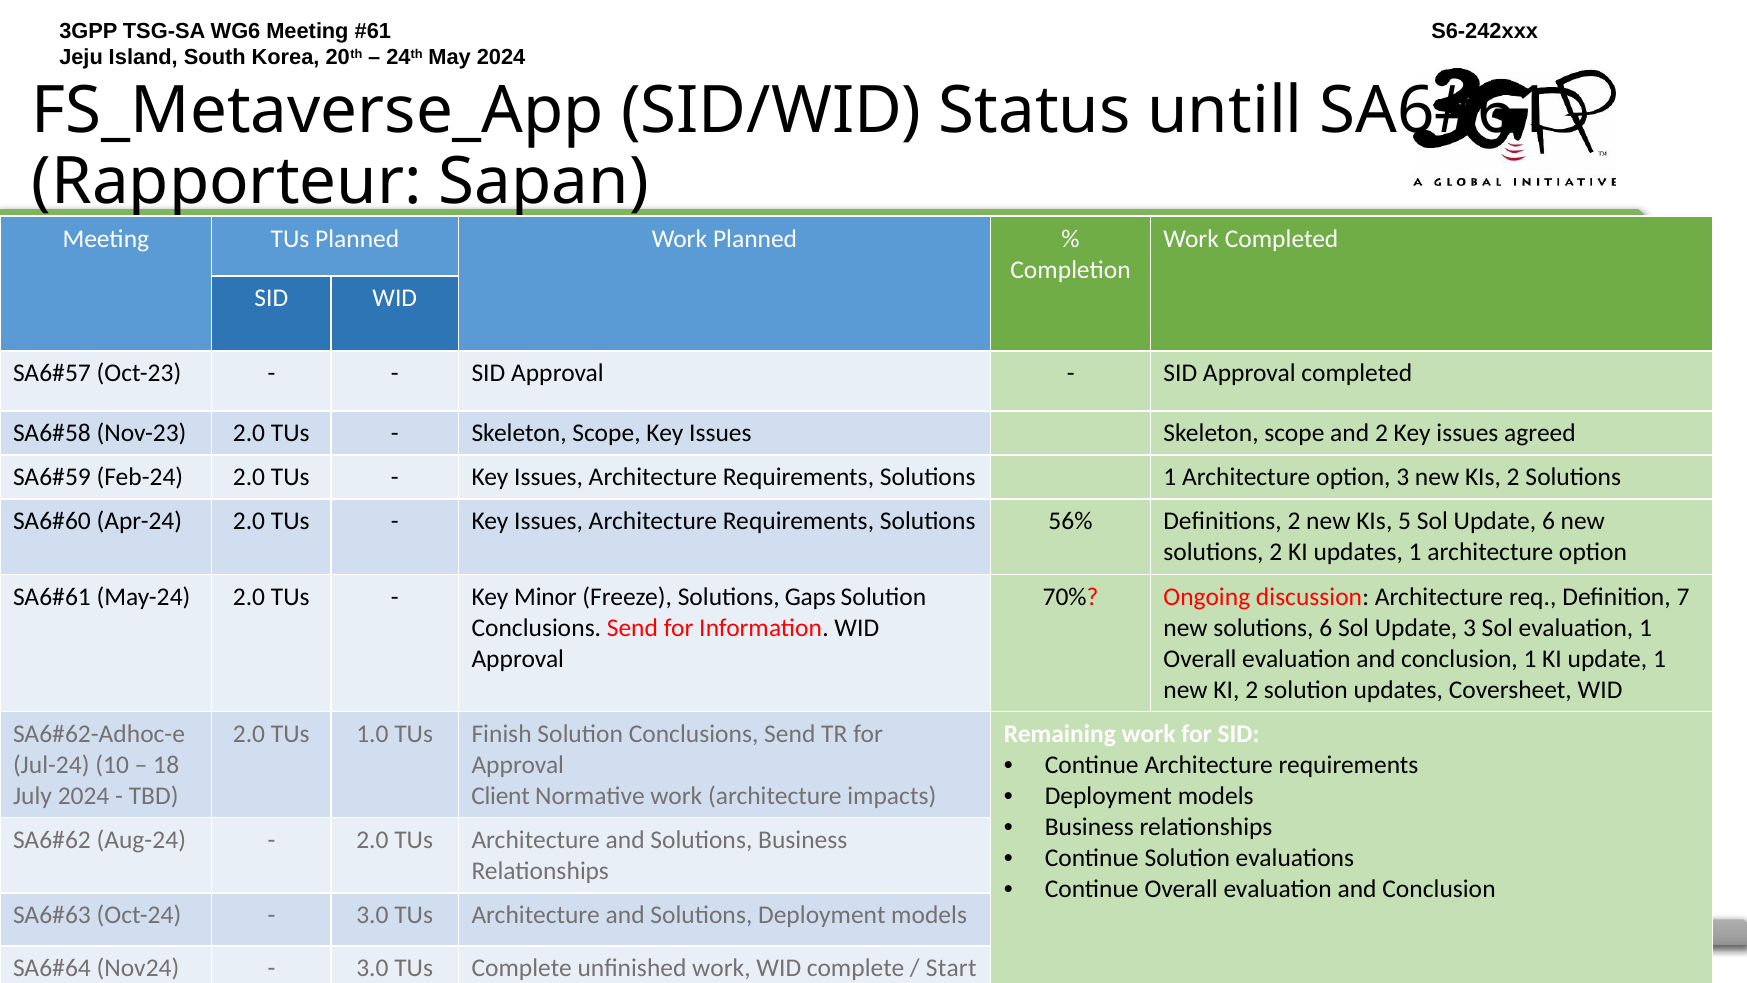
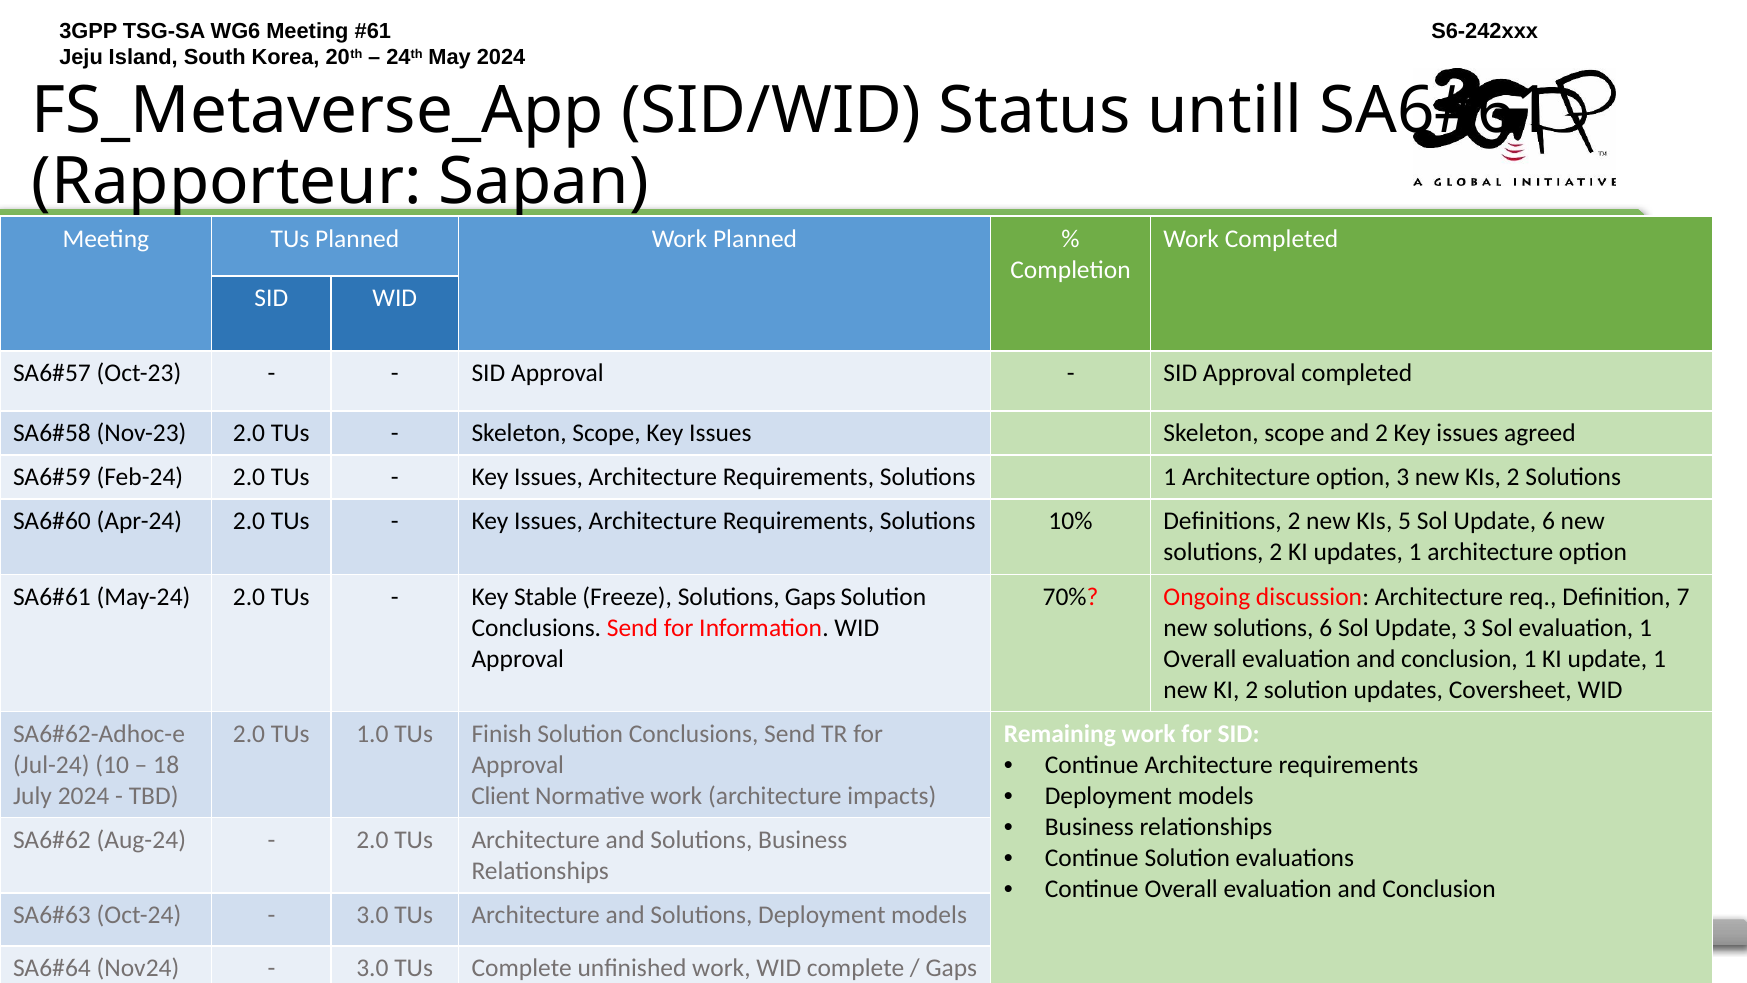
56%: 56% -> 10% (1070, 521)
Minor: Minor -> Stable (546, 597)
Start: Start -> Gaps (951, 968)
